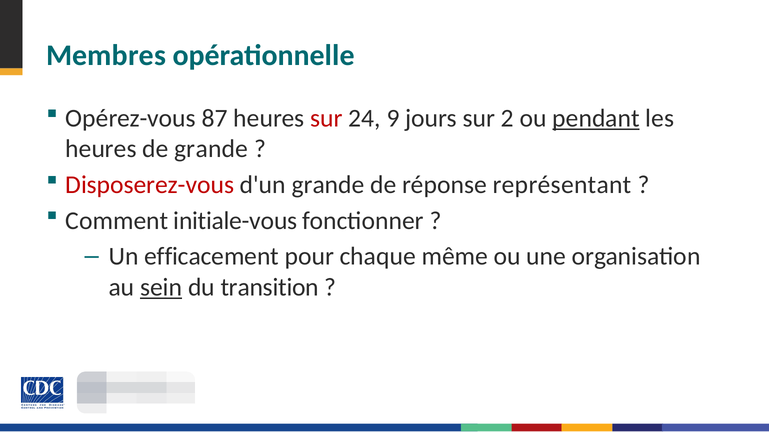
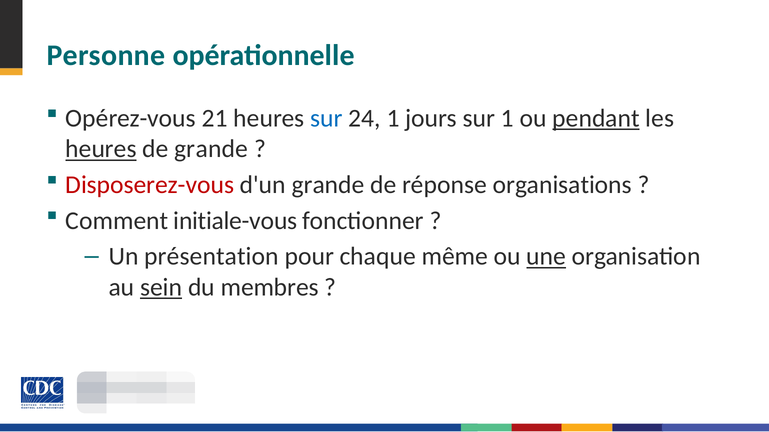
Membres: Membres -> Personne (106, 56)
87: 87 -> 21 (215, 118)
sur colour: red -> blue (326, 118)
24 9: 9 -> 1 (393, 118)
sur 2: 2 -> 1 (507, 118)
heures underline: none -> present (101, 149)
représentant: représentant -> organisations (562, 185)
efficacement: efficacement -> présentation (211, 257)
une underline: none -> present (546, 257)
transition: transition -> membres (270, 288)
